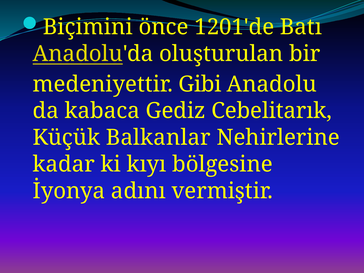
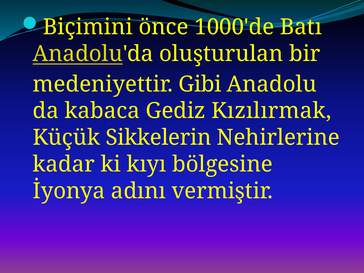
1201'de: 1201'de -> 1000'de (234, 27)
Cebelitarık: Cebelitarık -> Kızılırmak (271, 111)
Balkanlar: Balkanlar -> Sikkelerin (158, 138)
